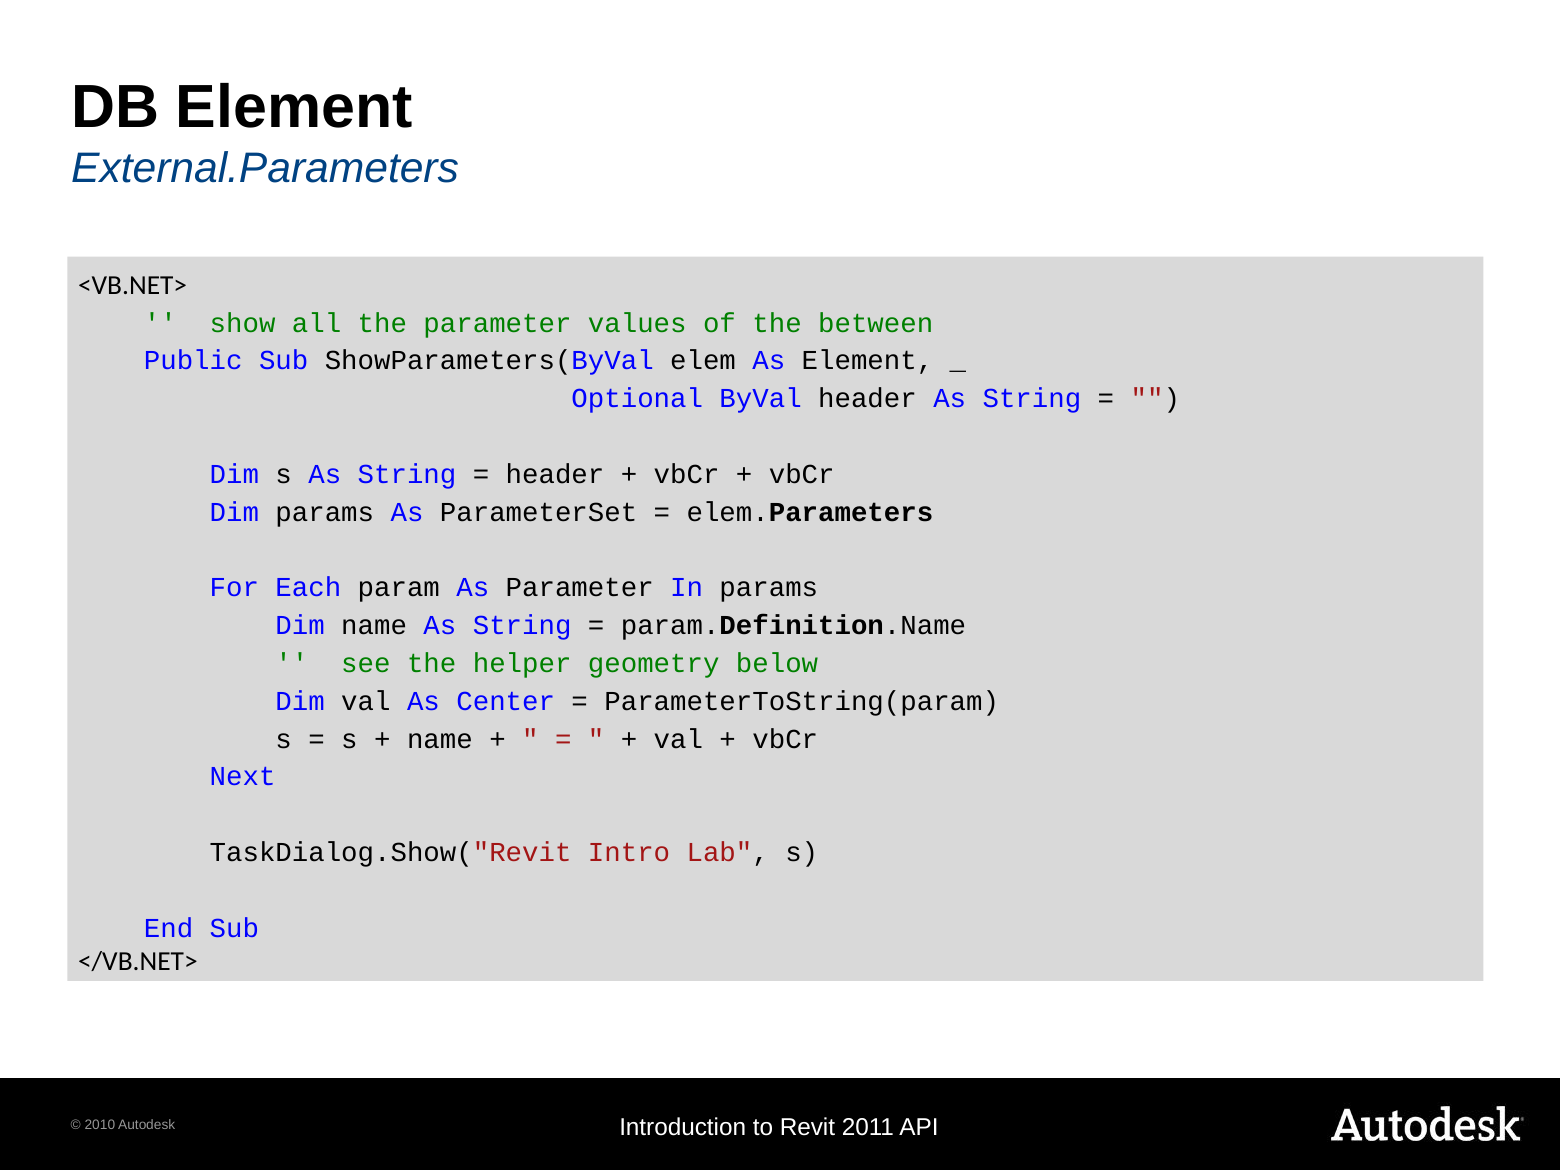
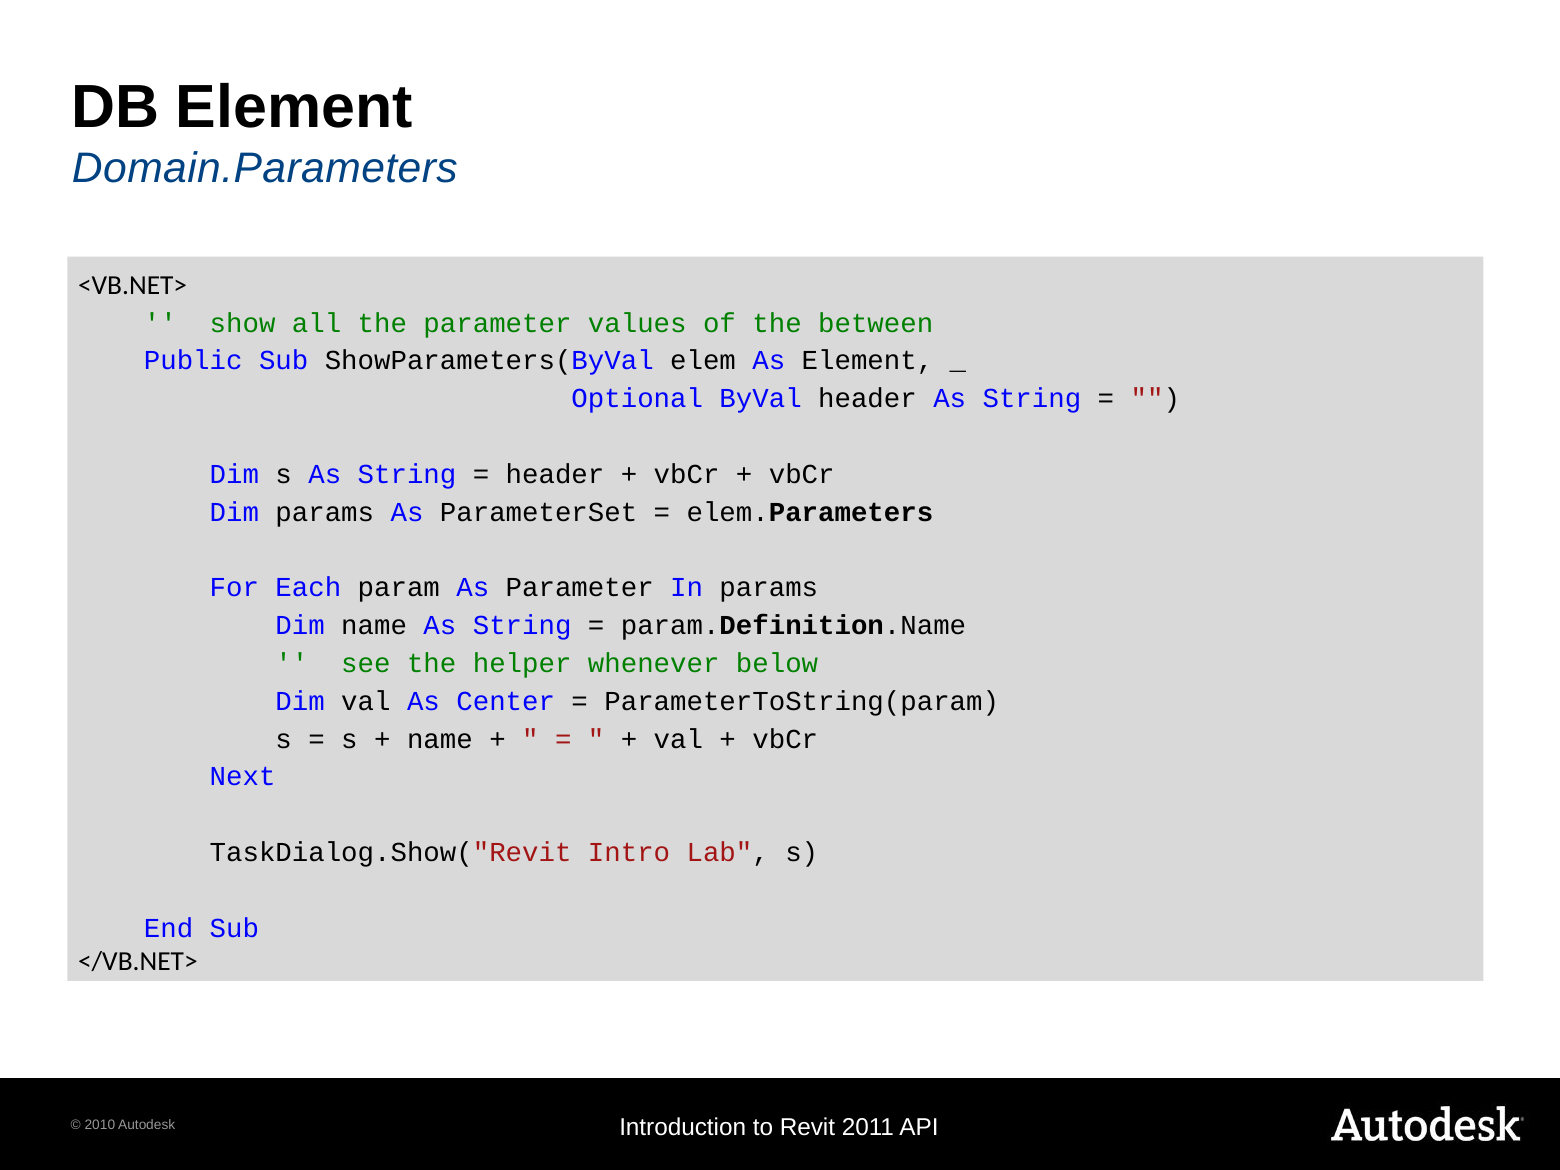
External.Parameters: External.Parameters -> Domain.Parameters (265, 168)
geometry: geometry -> whenever (654, 663)
